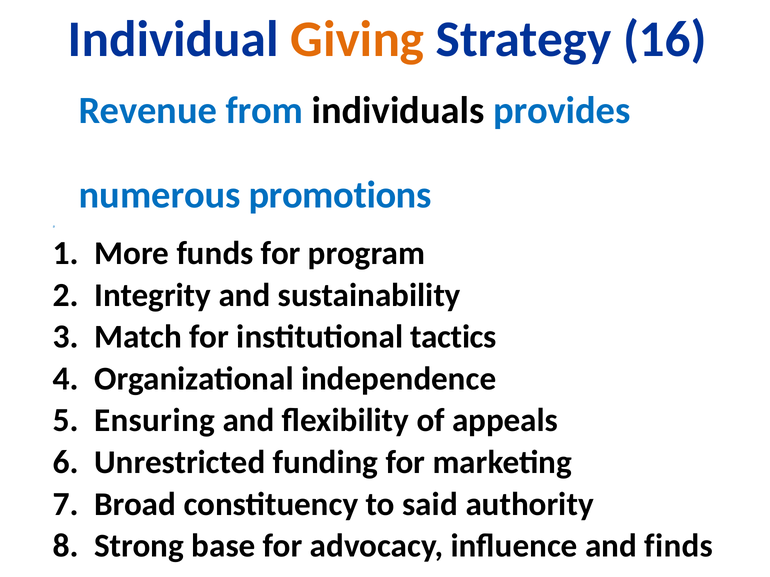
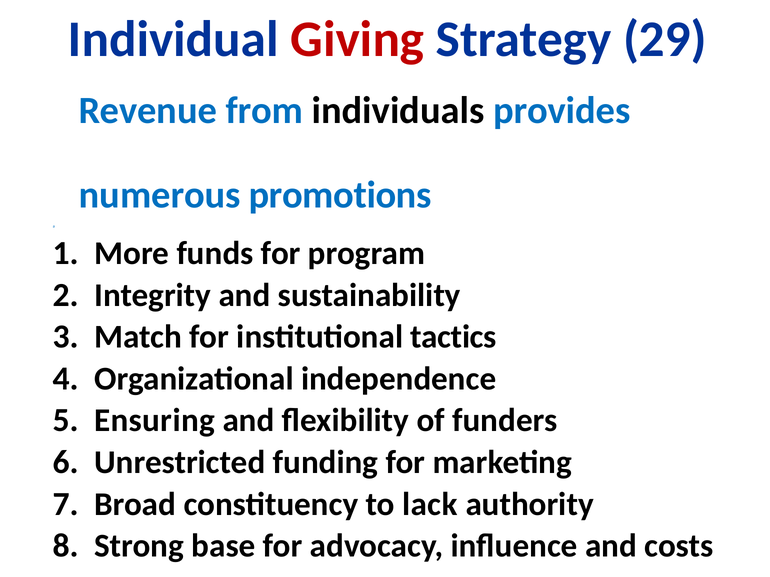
Giving colour: orange -> red (357, 40)
16: 16 -> 29 (665, 40)
appeals: appeals -> funders (505, 421)
said: said -> lack (430, 505)
finds: finds -> costs (679, 547)
